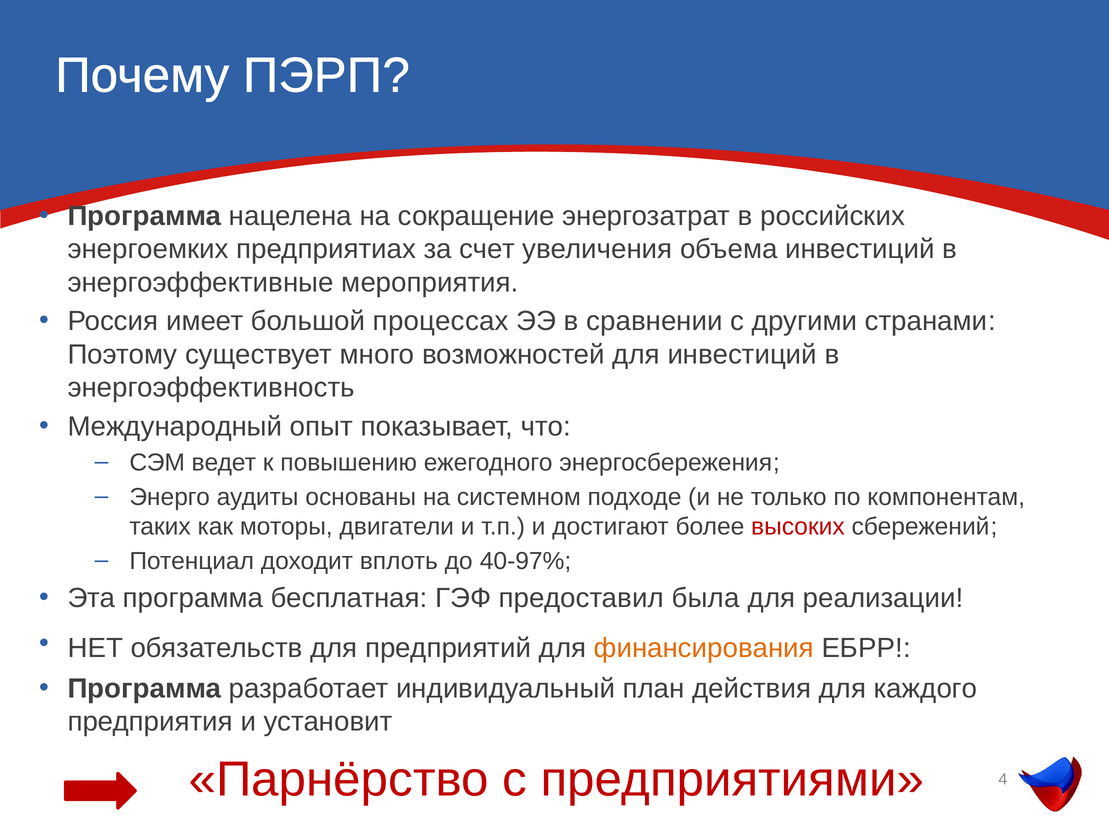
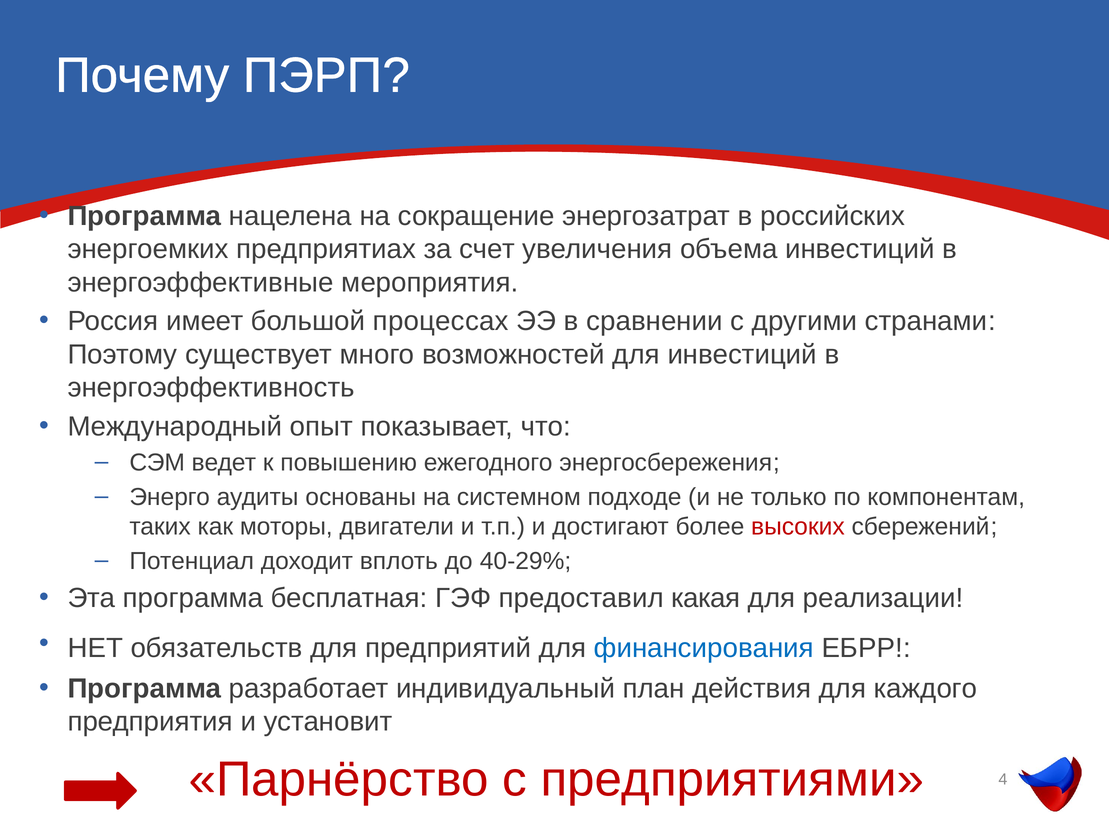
40-97%: 40-97% -> 40-29% (526, 561)
была: была -> какая (706, 599)
финансирования colour: orange -> blue (704, 649)
